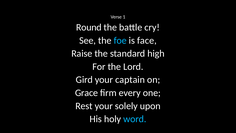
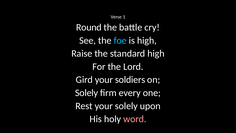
is face: face -> high (147, 40)
captain: captain -> soldiers (130, 80)
Grace: Grace -> Solely (87, 93)
word colour: light blue -> pink (135, 119)
